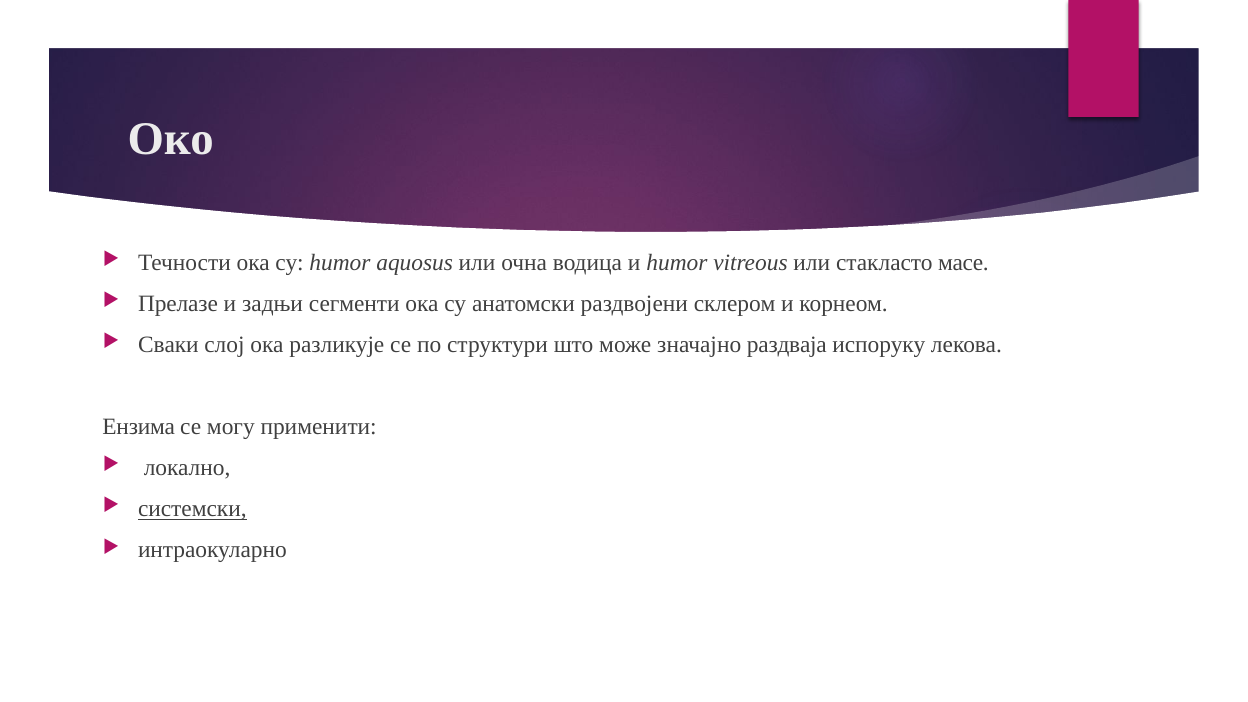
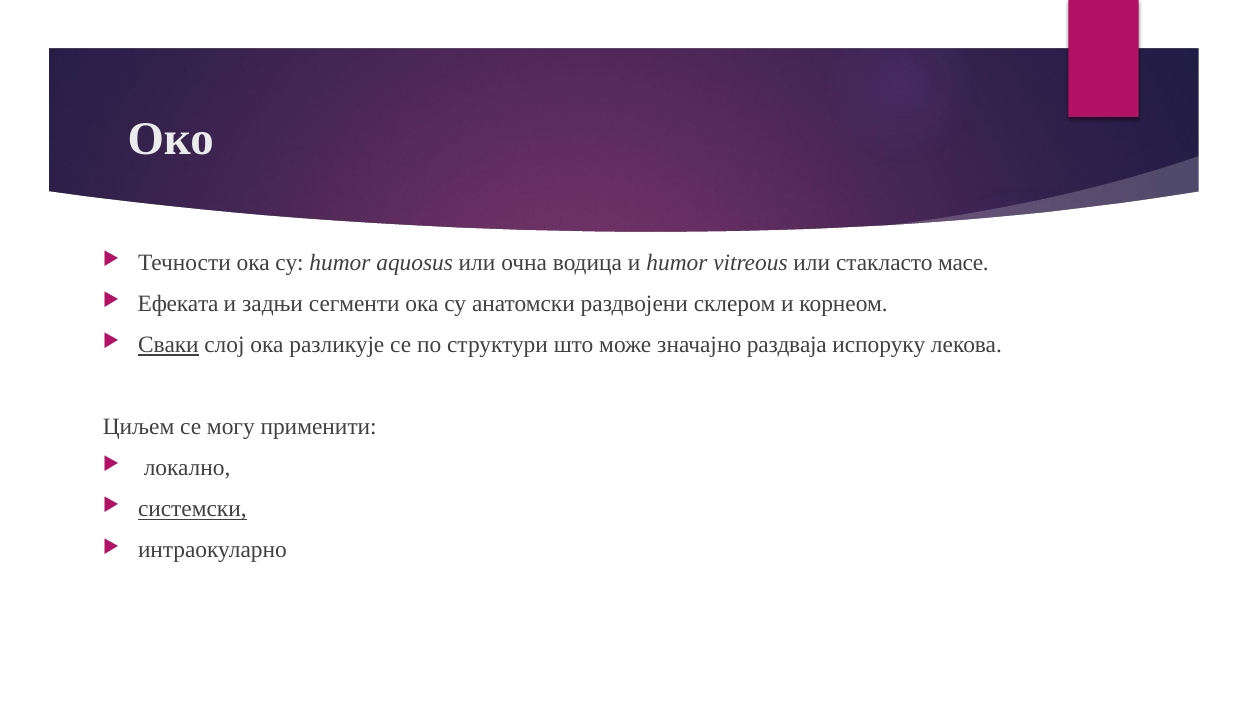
Прелазе: Прелазе -> Ефеката (178, 304)
Сваки underline: none -> present (168, 345)
Ензима: Ензима -> Циљем (139, 427)
